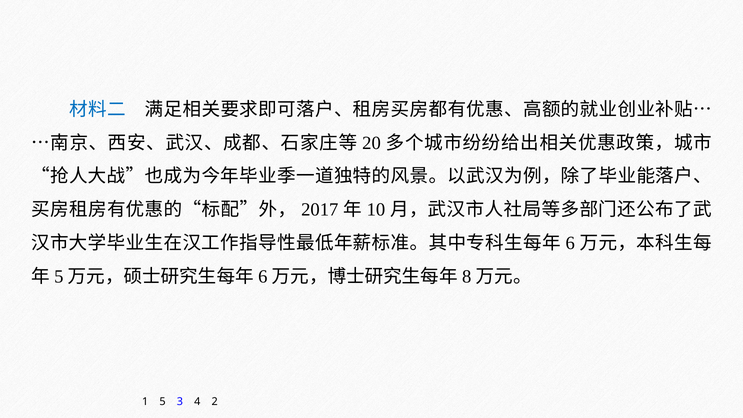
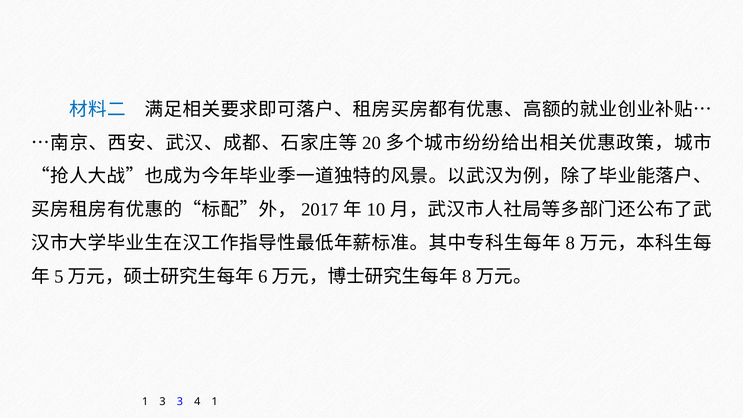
6: 6 -> 8 (570, 243)
1 5: 5 -> 3 (163, 402)
4 2: 2 -> 1 (215, 402)
